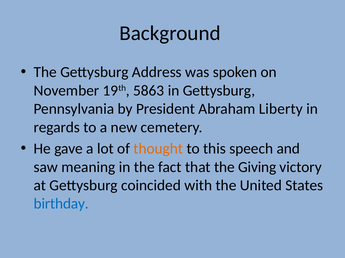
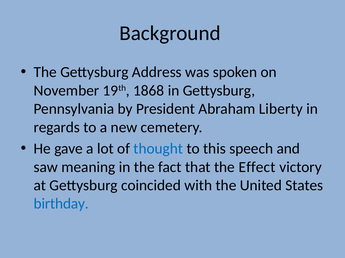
5863: 5863 -> 1868 (149, 91)
thought colour: orange -> blue (158, 149)
Giving: Giving -> Effect (257, 167)
